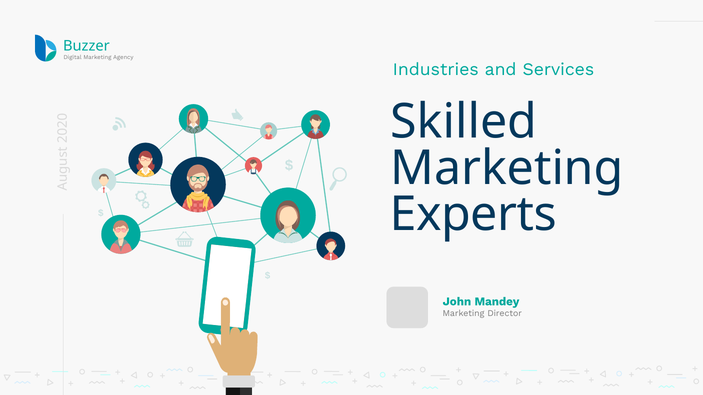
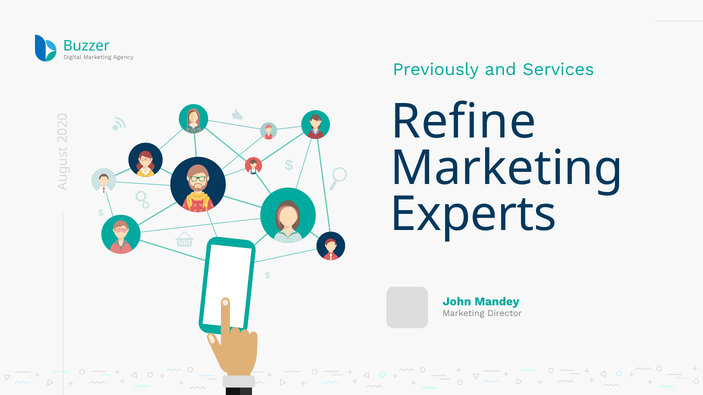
Industries: Industries -> Previously (436, 70)
Skilled: Skilled -> Refine (463, 122)
